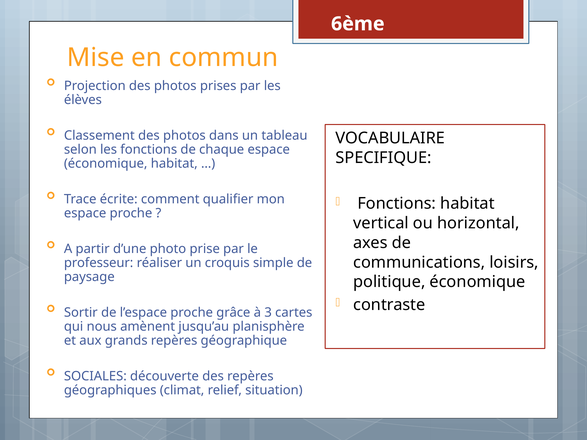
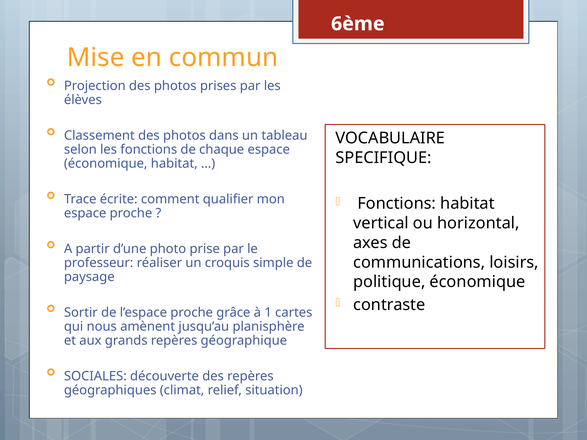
3: 3 -> 1 (268, 313)
